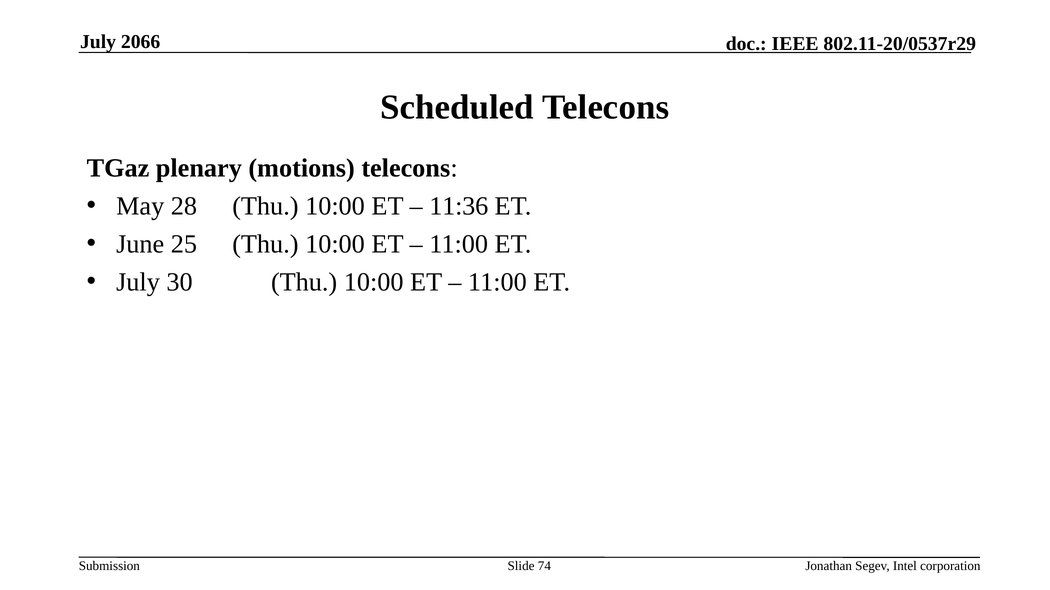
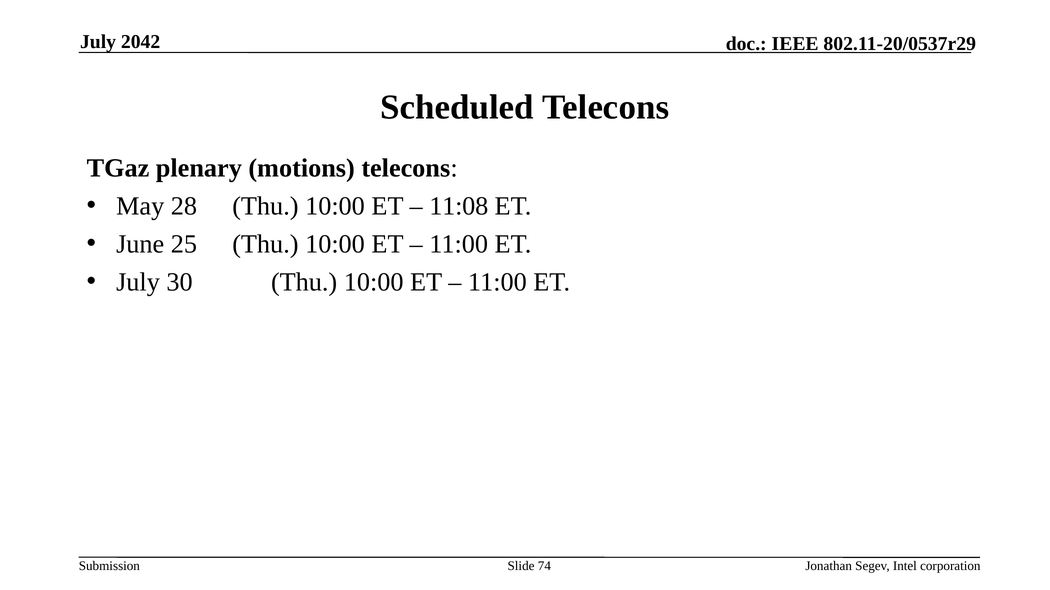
2066: 2066 -> 2042 (141, 42)
11:36: 11:36 -> 11:08 (459, 206)
